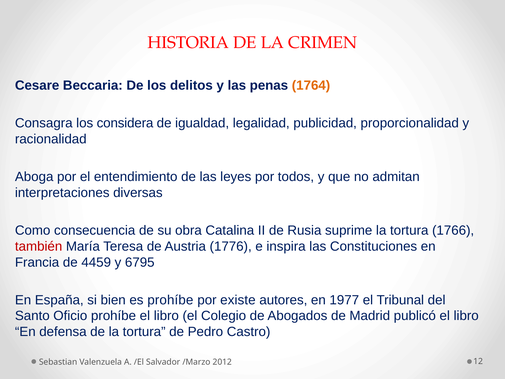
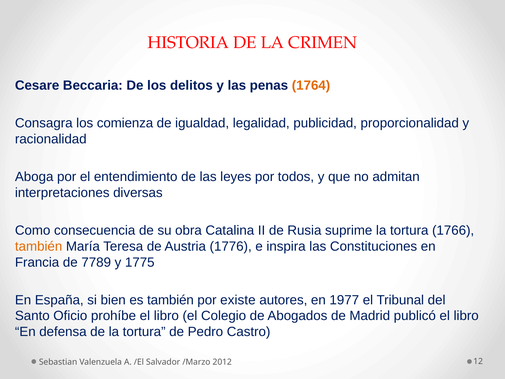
considera: considera -> comienza (125, 123)
también colour: red -> orange (39, 246)
4459: 4459 -> 7789 (96, 262)
6795: 6795 -> 1775 (140, 262)
es prohíbe: prohíbe -> también (170, 300)
